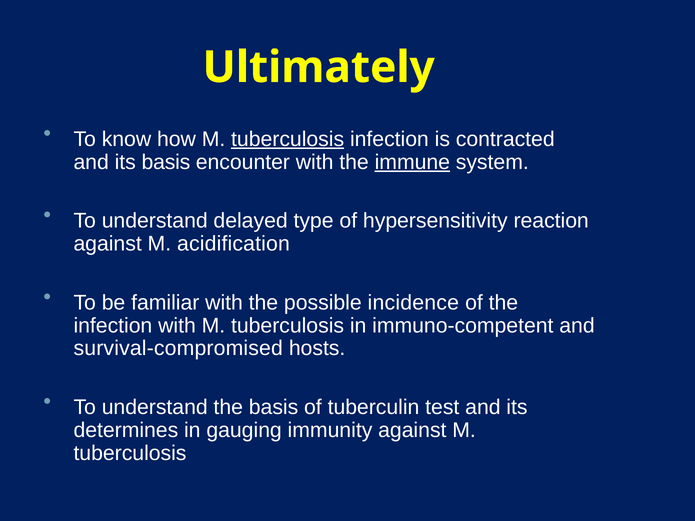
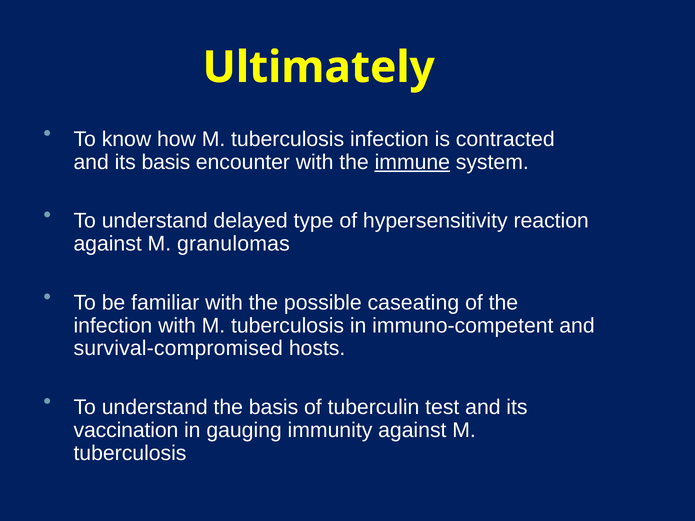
tuberculosis underline: present -> none (288, 139)
acidification: acidification -> granulomas (233, 244)
incidence: incidence -> caseating (413, 303)
determines: determines -> vaccination (126, 430)
